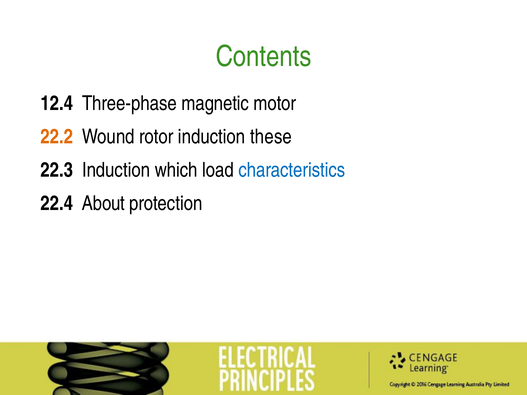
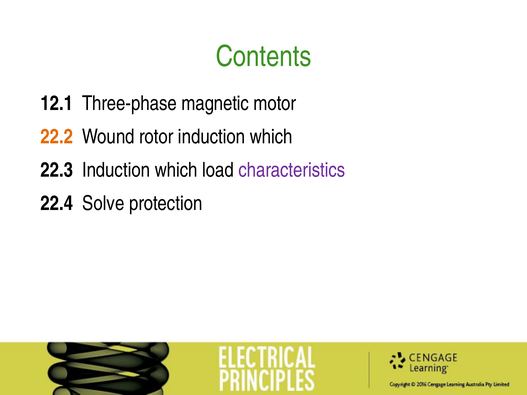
12.4: 12.4 -> 12.1 (57, 103)
rotor induction these: these -> which (271, 137)
characteristics colour: blue -> purple (292, 170)
About: About -> Solve (103, 204)
